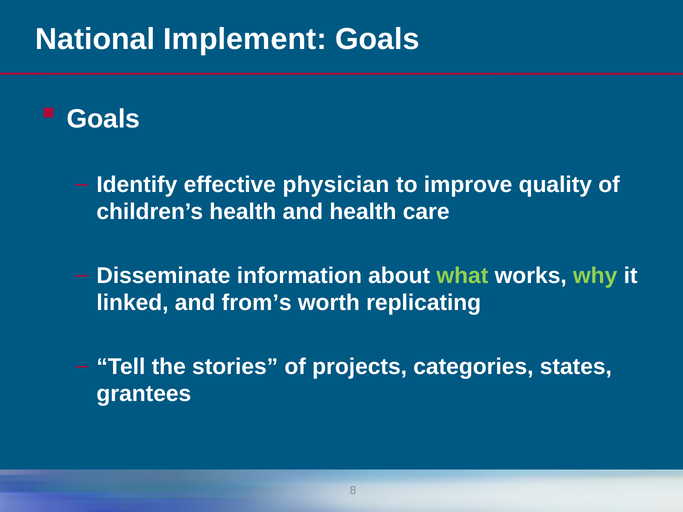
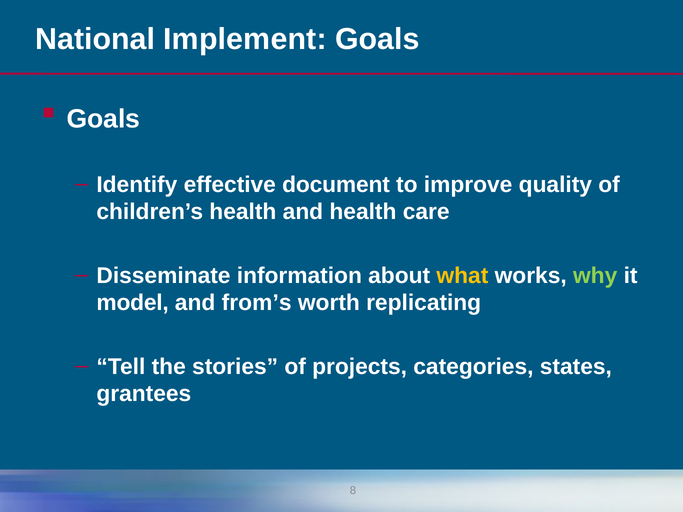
physician: physician -> document (336, 185)
what colour: light green -> yellow (462, 276)
linked: linked -> model (133, 303)
